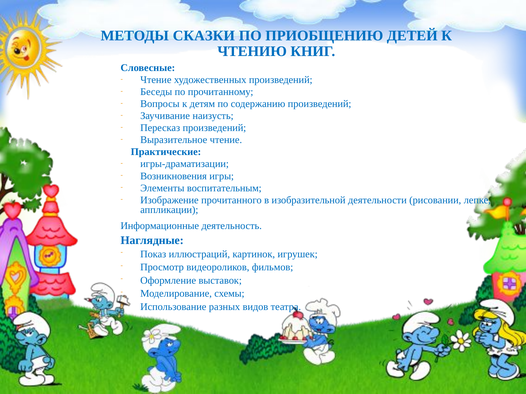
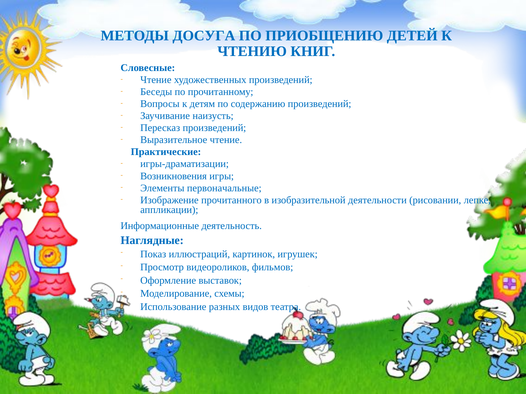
СКАЗКИ: СКАЗКИ -> ДОСУГА (204, 36)
воспитательным: воспитательным -> первоначальные (224, 188)
